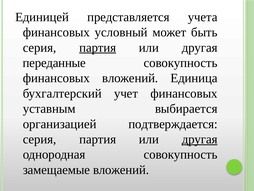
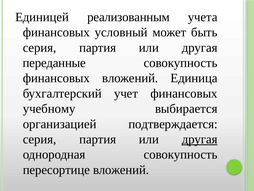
представляется: представляется -> реализованным (128, 17)
партия underline: present -> none (98, 47)
уставным: уставным -> учебному (49, 108)
замещаемые: замещаемые -> пересортице (56, 169)
